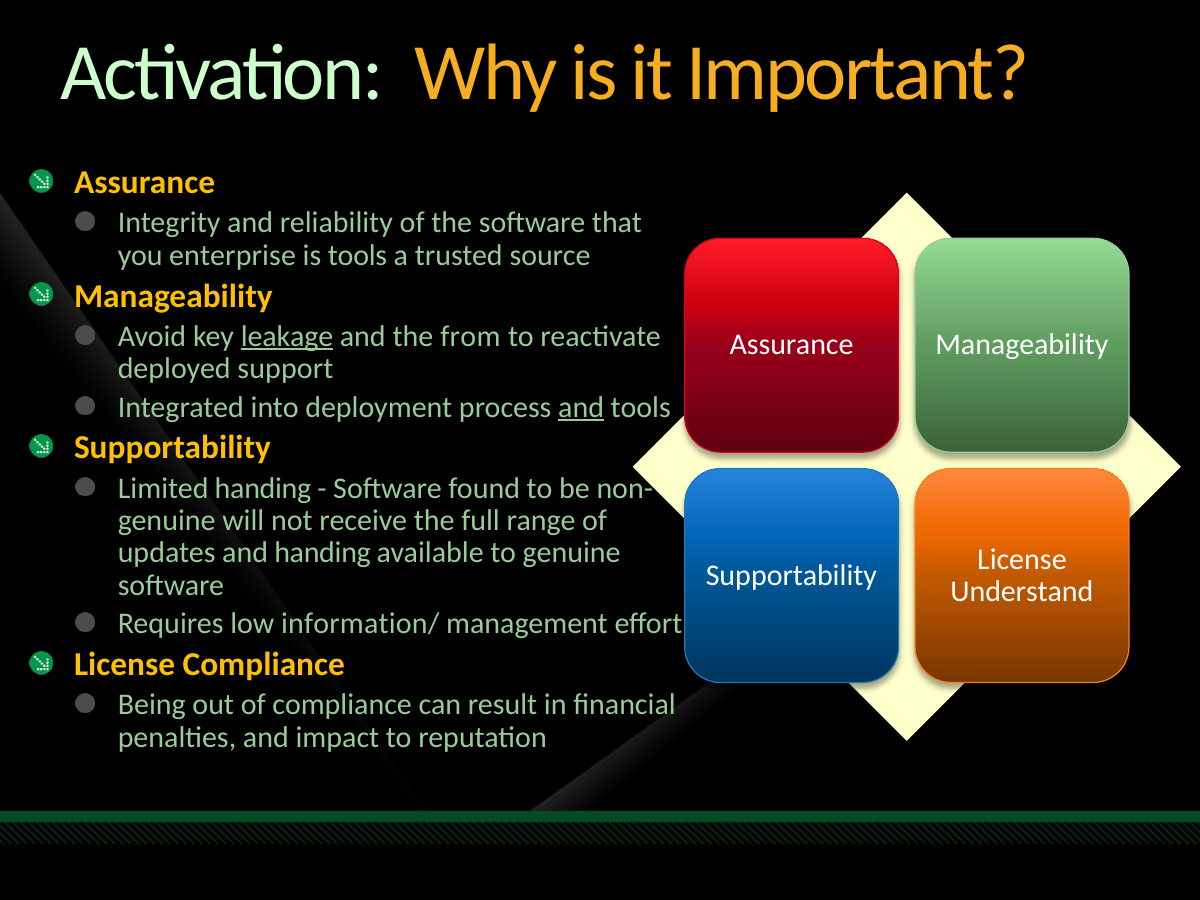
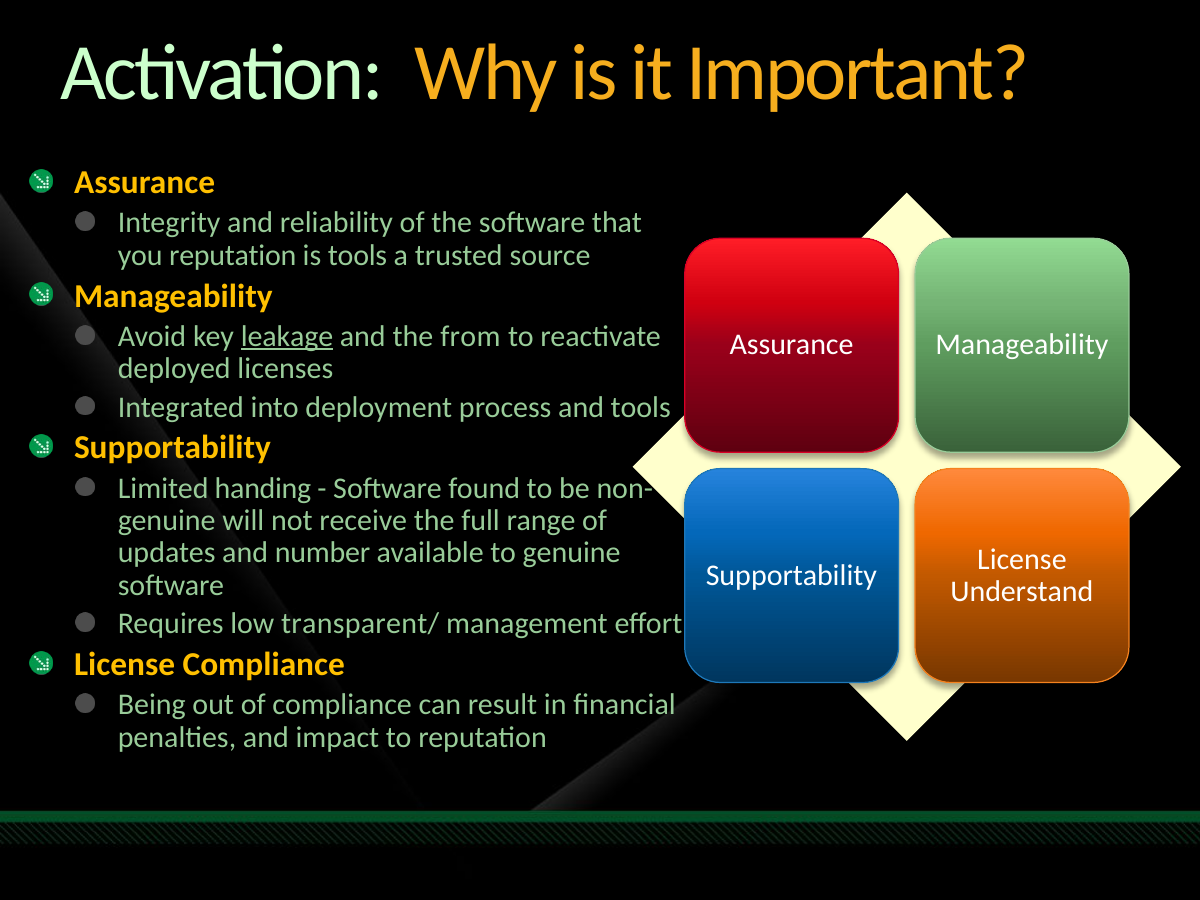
you enterprise: enterprise -> reputation (233, 255)
support: support -> licenses (285, 369)
and underline: present -> none (581, 407)
and handing: handing -> number (323, 553)
information/: information/ -> transparent/ (360, 624)
